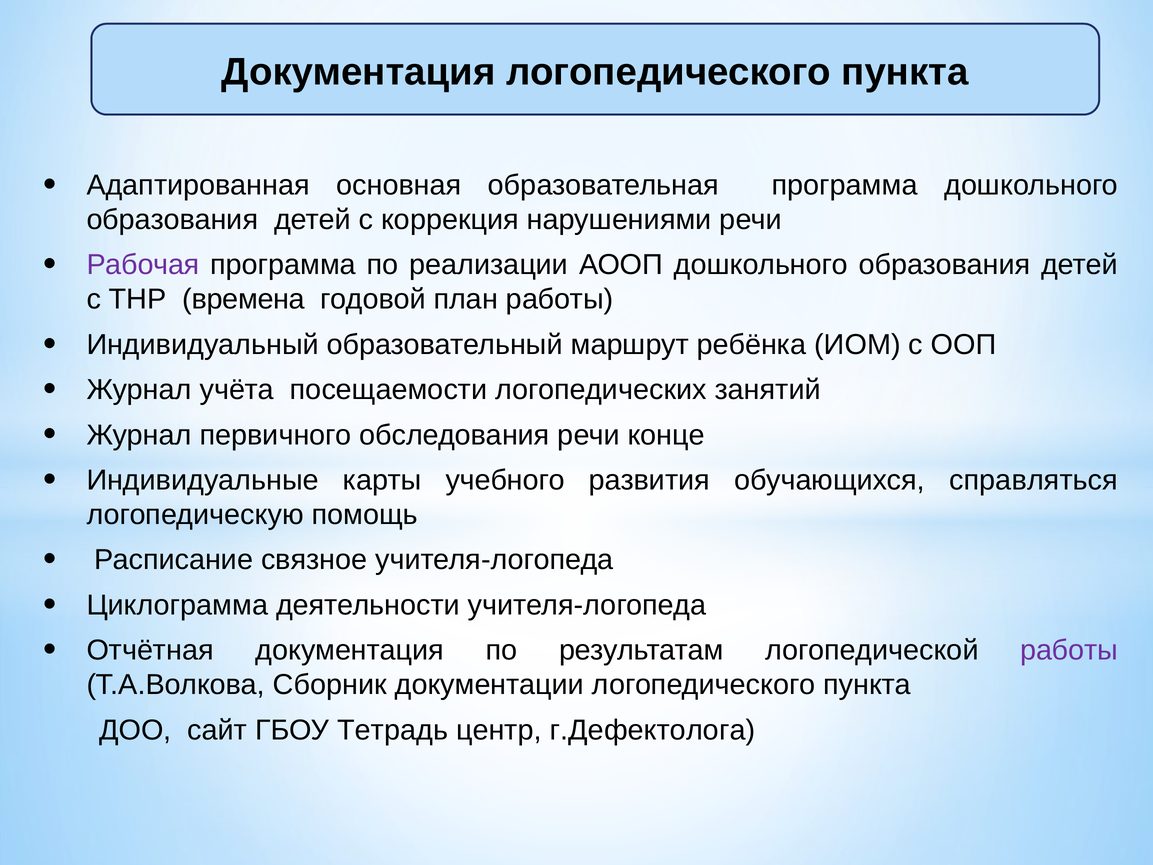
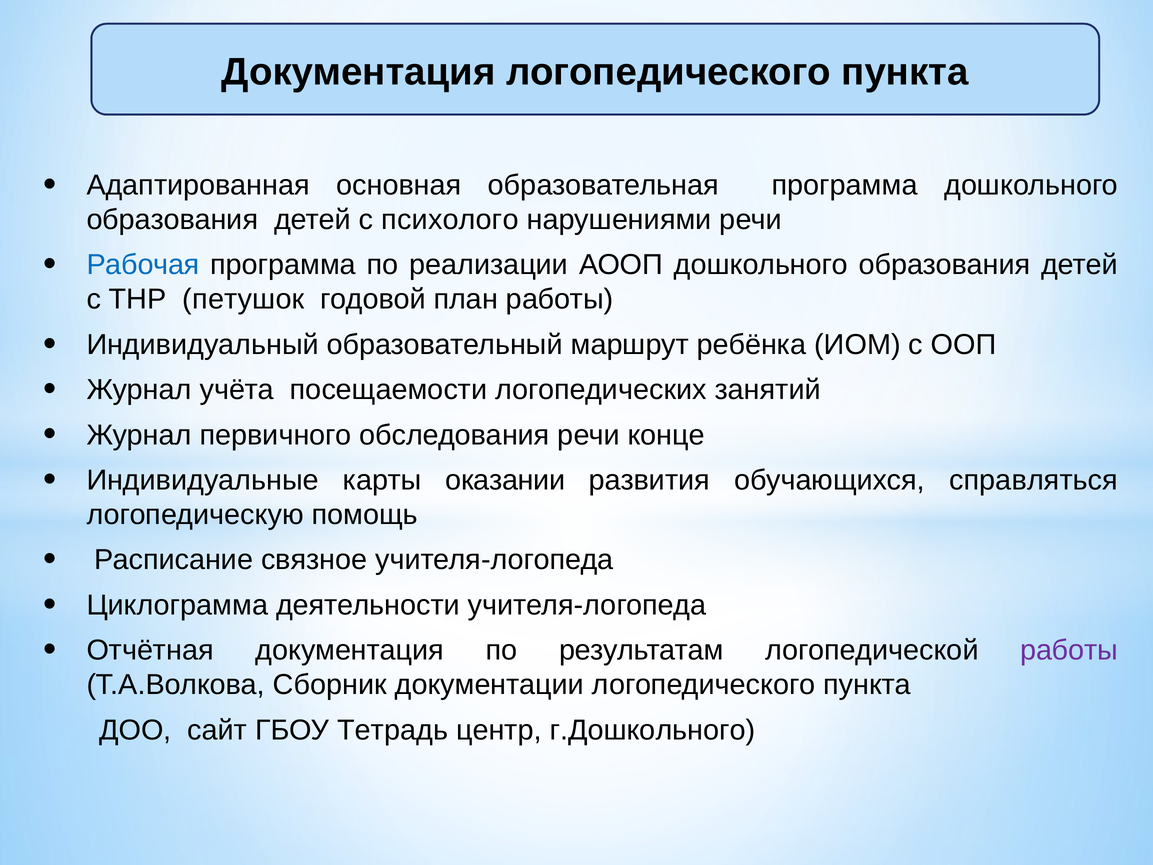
коррекция: коррекция -> психолого (450, 220)
Рабочая colour: purple -> blue (143, 265)
времена: времена -> петушок (243, 299)
учебного: учебного -> оказании (505, 480)
г.Дефектолога: г.Дефектолога -> г.Дошкольного (653, 730)
